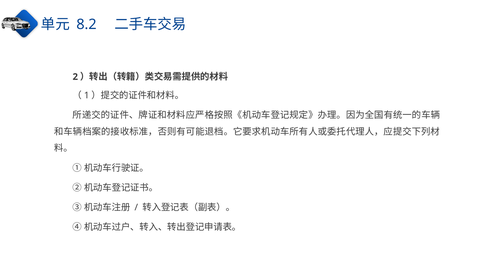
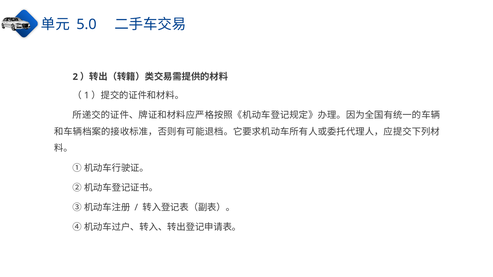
8.2: 8.2 -> 5.0 (87, 24)
